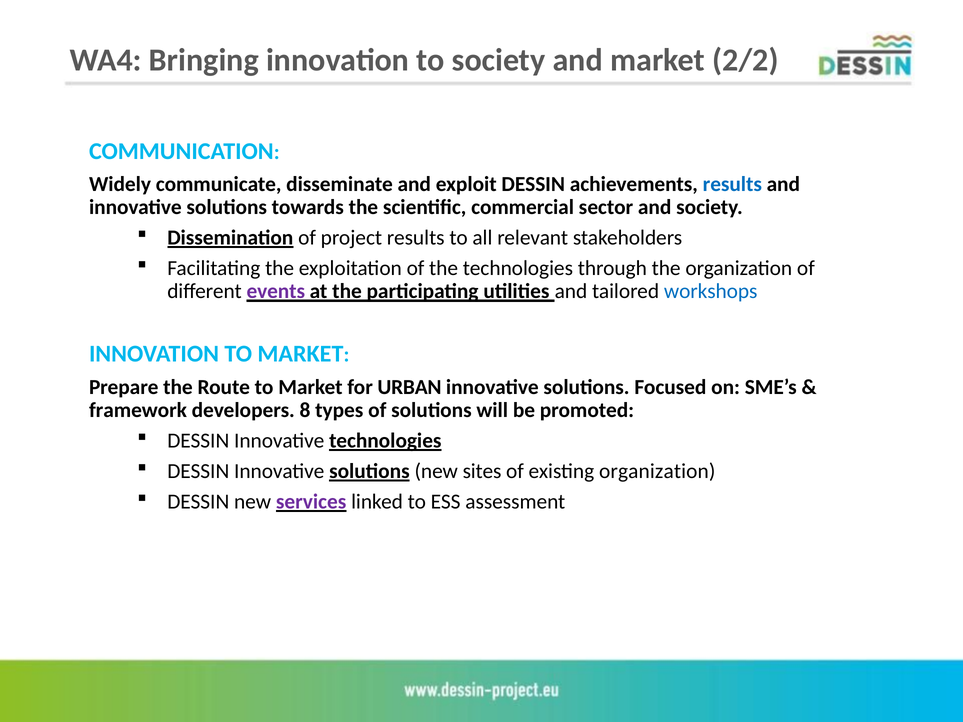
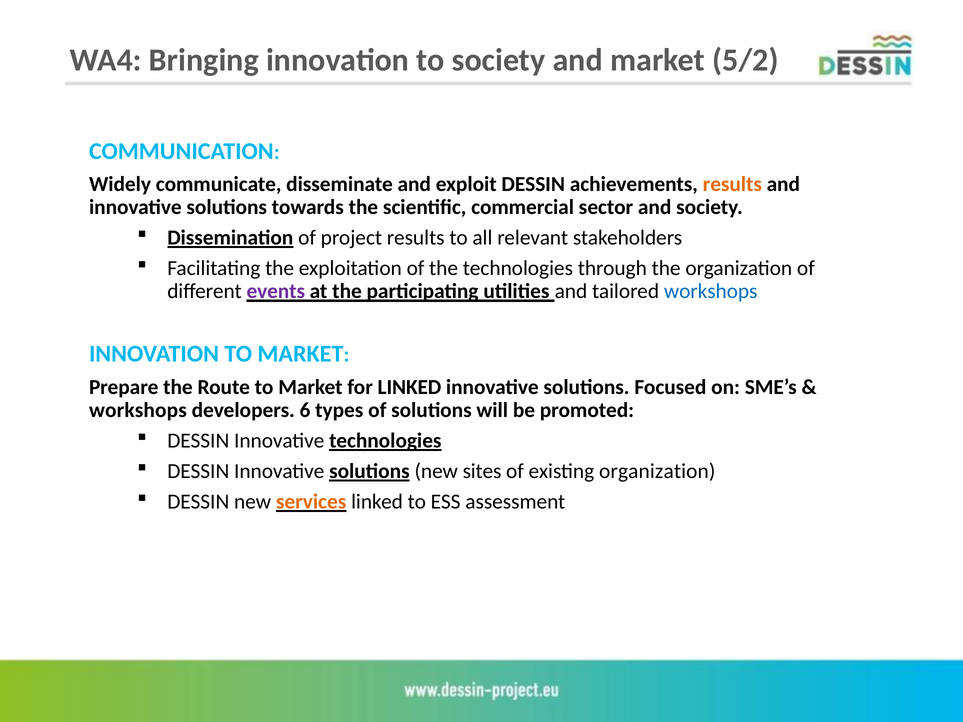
2/2: 2/2 -> 5/2 (745, 60)
results colour: blue -> orange (732, 184)
for URBAN: URBAN -> LINKED (409, 387)
framework: framework -> workshops (138, 410)
8: 8 -> 6 (305, 410)
services colour: purple -> orange (311, 502)
